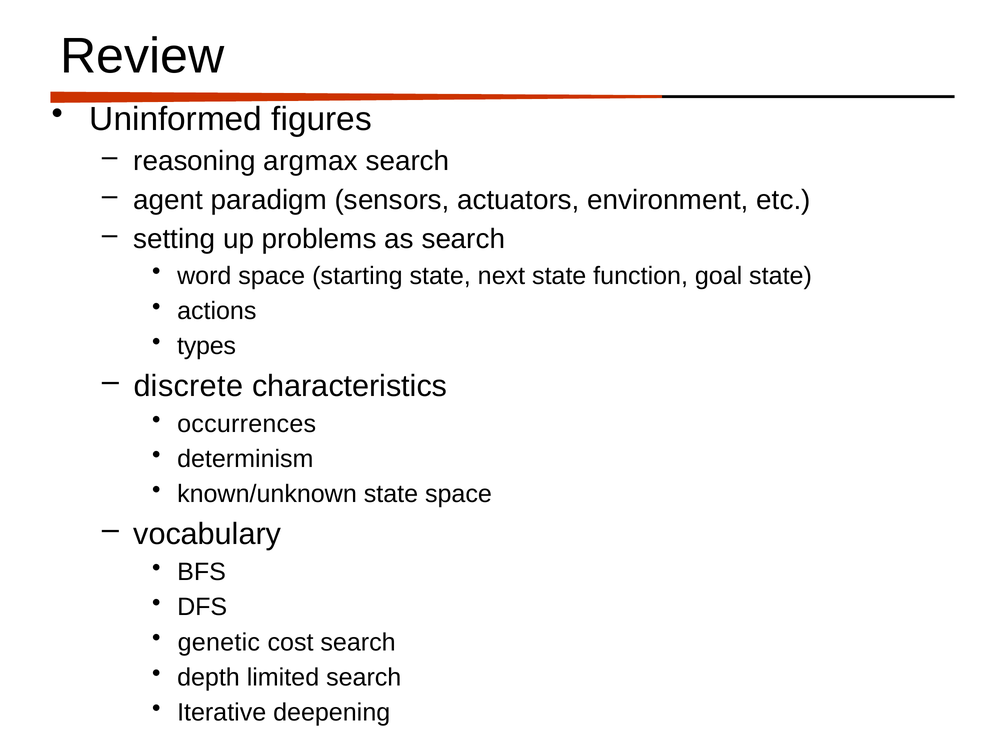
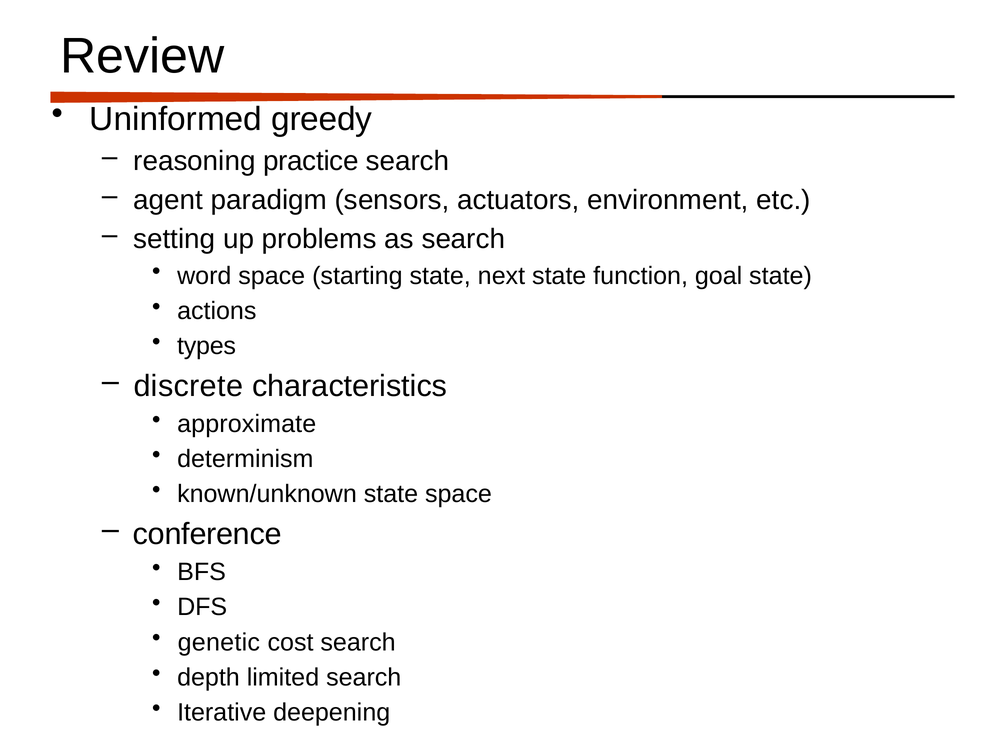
figures: figures -> greedy (322, 119)
argmax: argmax -> practice (311, 161)
occurrences: occurrences -> approximate (247, 424)
vocabulary: vocabulary -> conference (207, 534)
